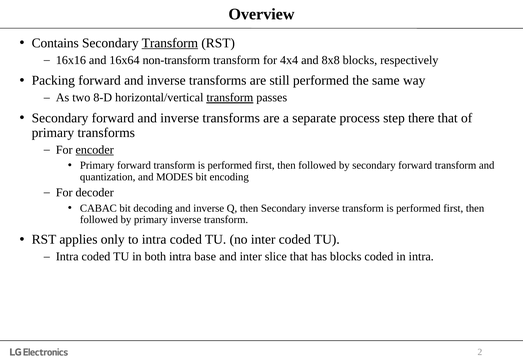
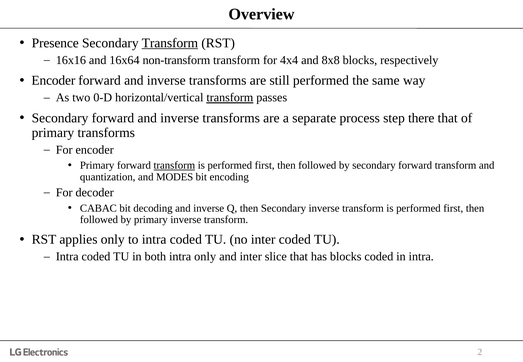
Contains: Contains -> Presence (55, 43)
Packing: Packing -> Encoder (53, 81)
8-D: 8-D -> 0-D (103, 98)
encoder underline: present -> none (95, 150)
transform underline: none -> present (174, 165)
intra base: base -> only (205, 257)
